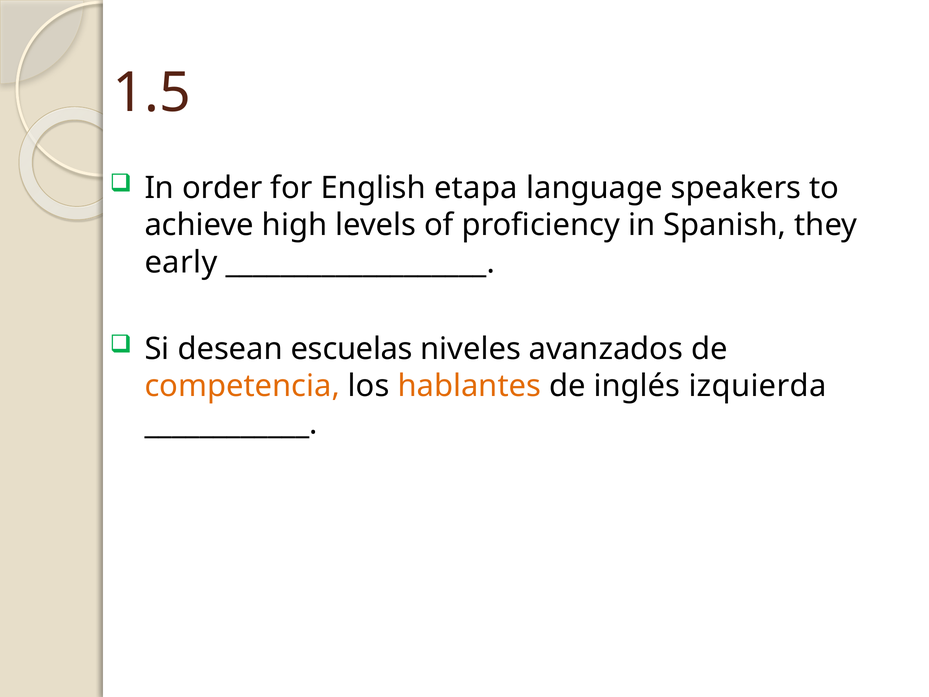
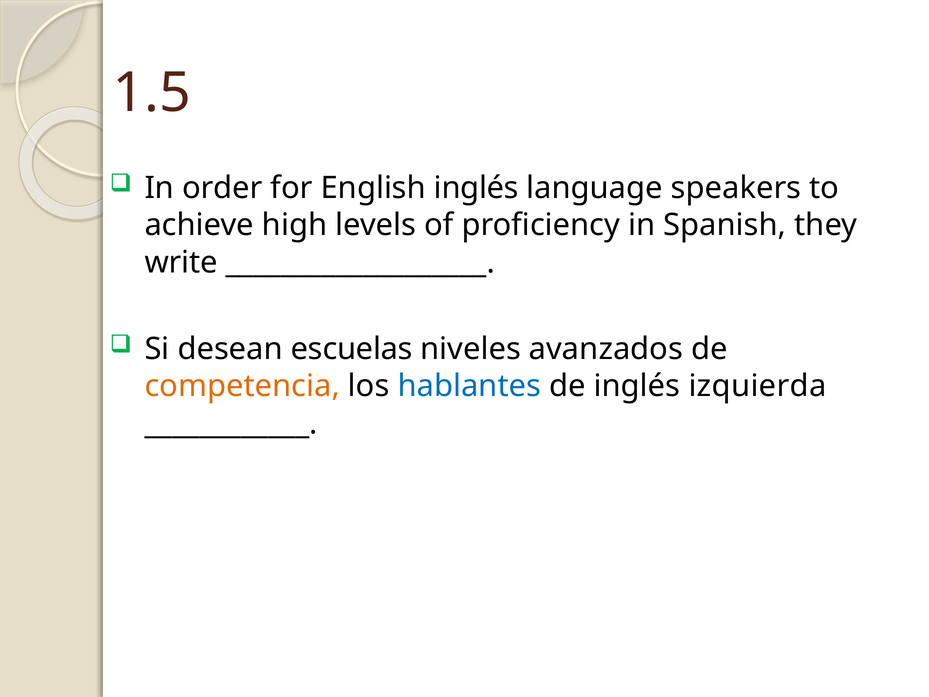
English etapa: etapa -> inglés (476, 188)
early: early -> write (181, 262)
hablantes colour: orange -> blue (469, 386)
